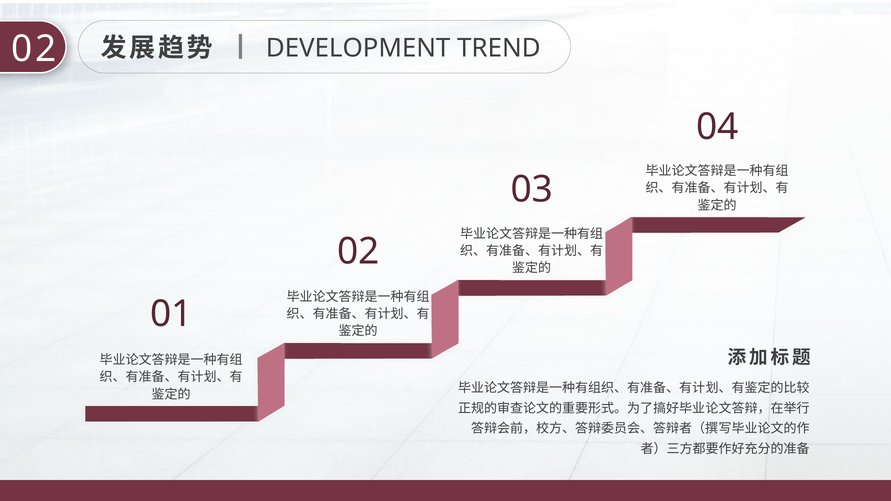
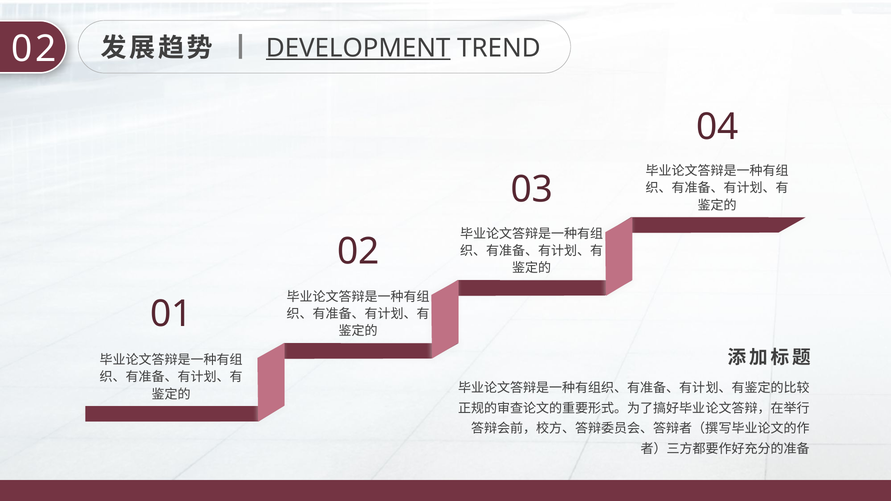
DEVELOPMENT underline: none -> present (358, 48)
